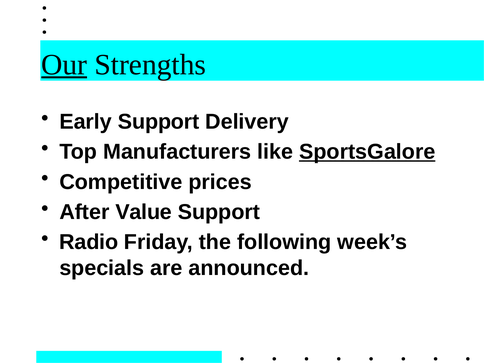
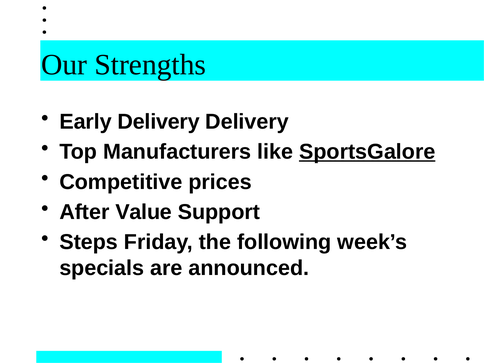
Our underline: present -> none (64, 65)
Early Support: Support -> Delivery (159, 122)
Radio: Radio -> Steps (89, 242)
